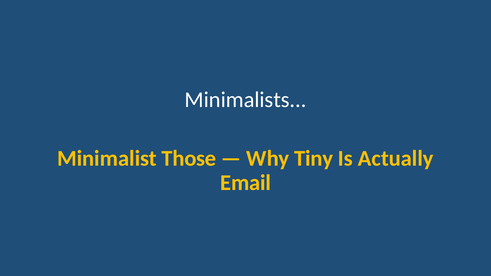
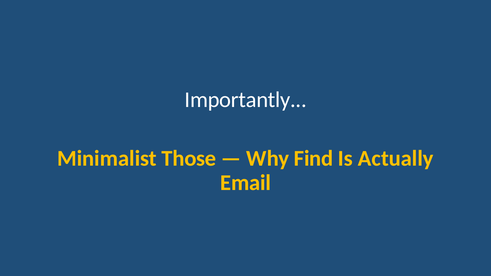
Minimalists: Minimalists -> Importantly (246, 100)
Tiny: Tiny -> Find (314, 159)
